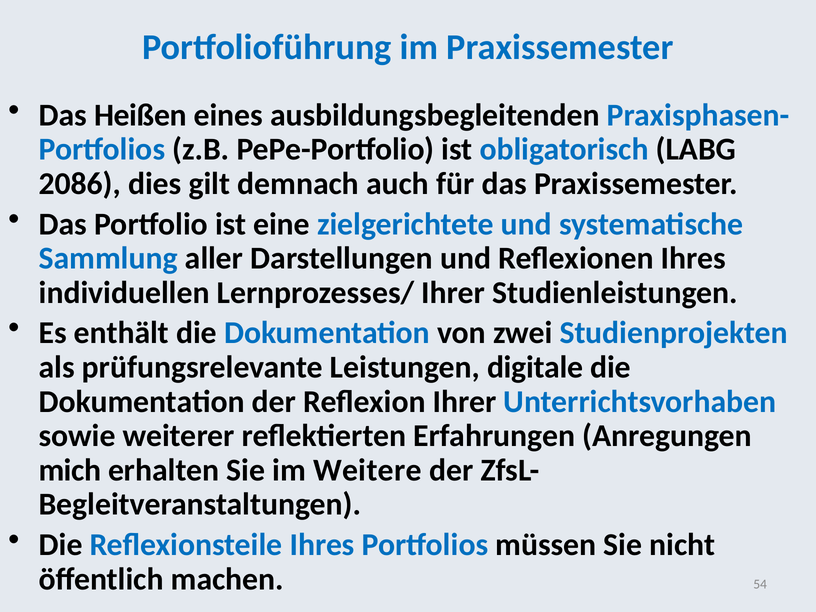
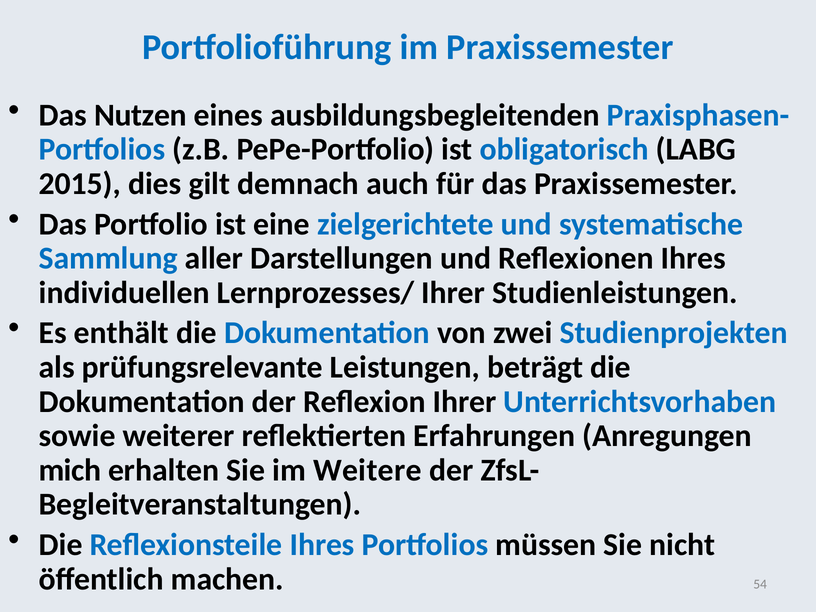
Heißen: Heißen -> Nutzen (140, 115)
2086: 2086 -> 2015 (80, 184)
digitale: digitale -> beträgt (535, 367)
